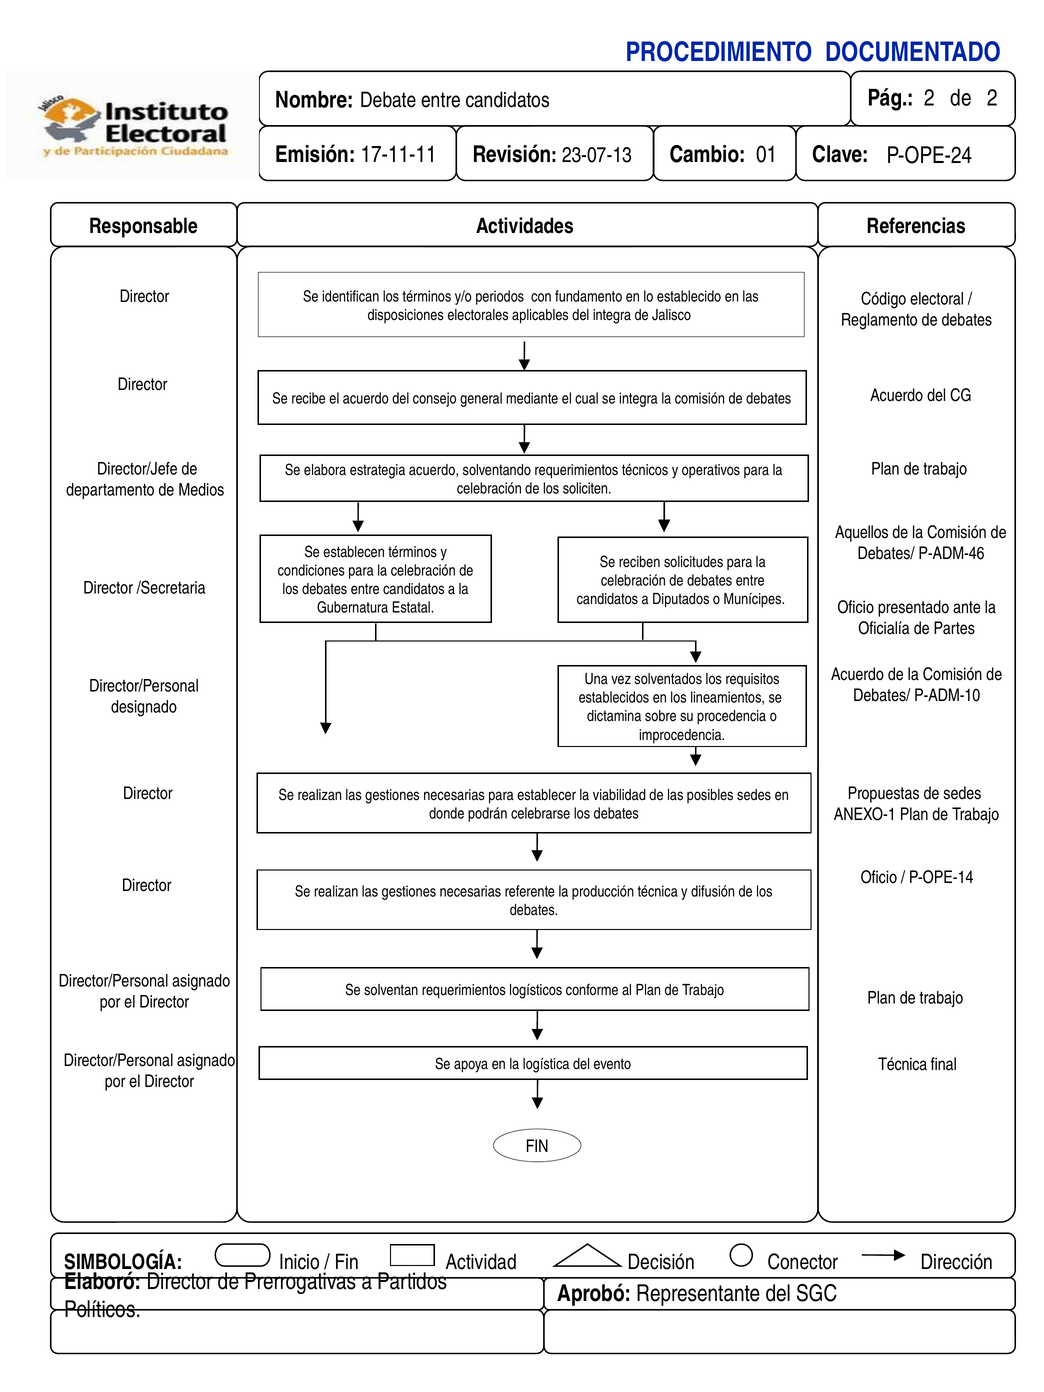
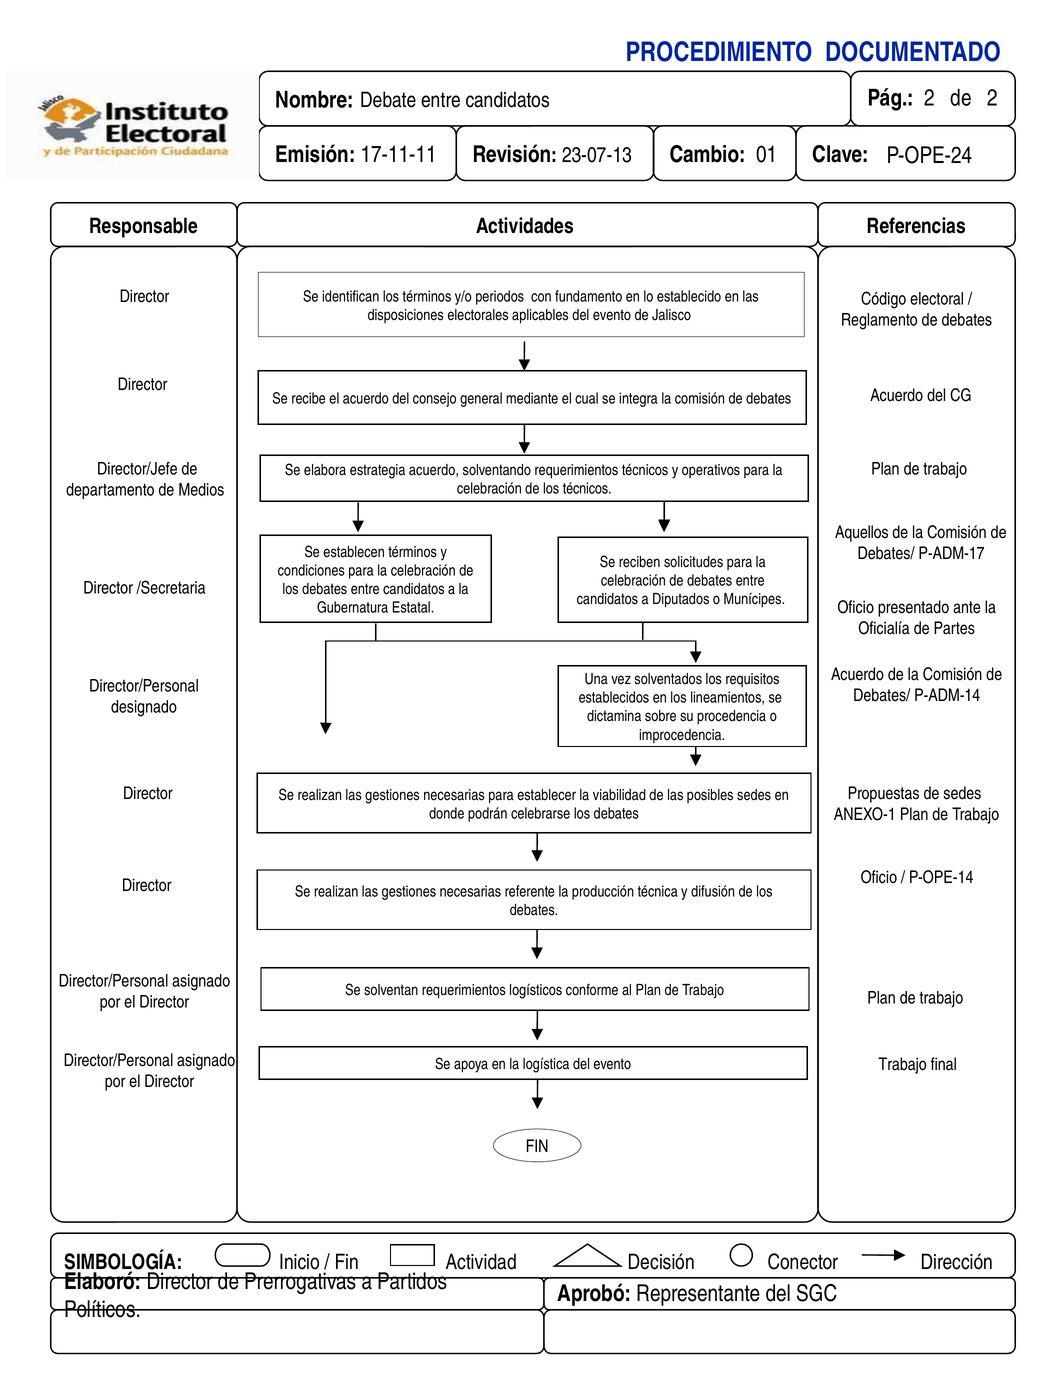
aplicables del integra: integra -> evento (612, 315)
los soliciten: soliciten -> técnicos (587, 489)
P-ADM-46: P-ADM-46 -> P-ADM-17 (952, 554)
P-ADM-10: P-ADM-10 -> P-ADM-14 (947, 695)
Técnica: Técnica -> Trabajo (903, 1064)
